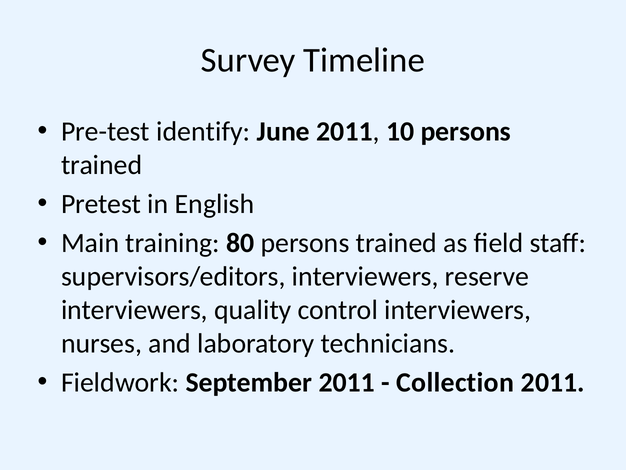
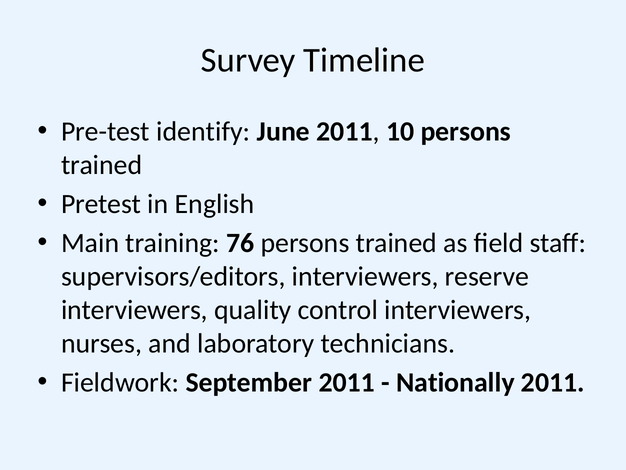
80: 80 -> 76 (240, 243)
Collection: Collection -> Nationally (455, 382)
